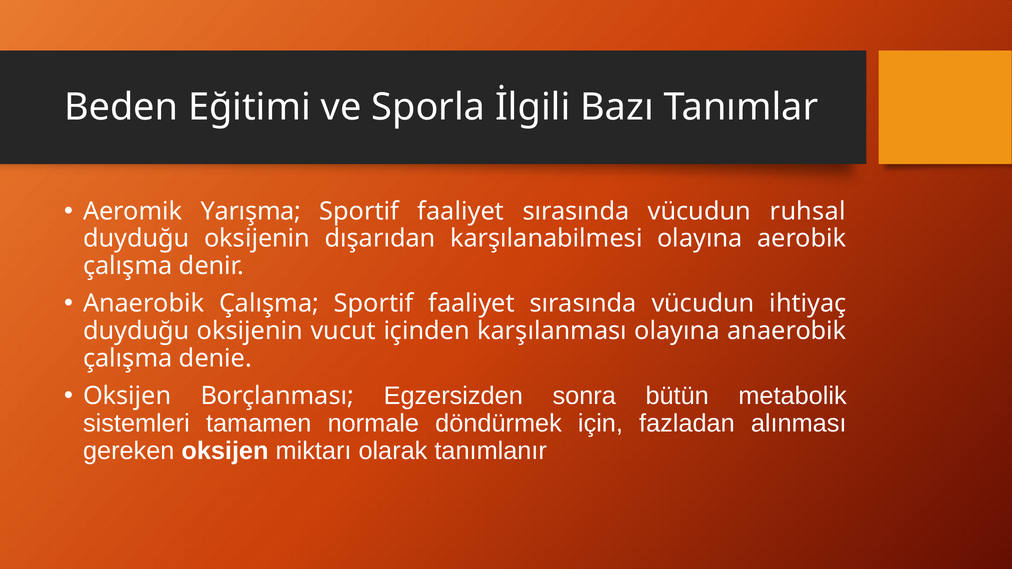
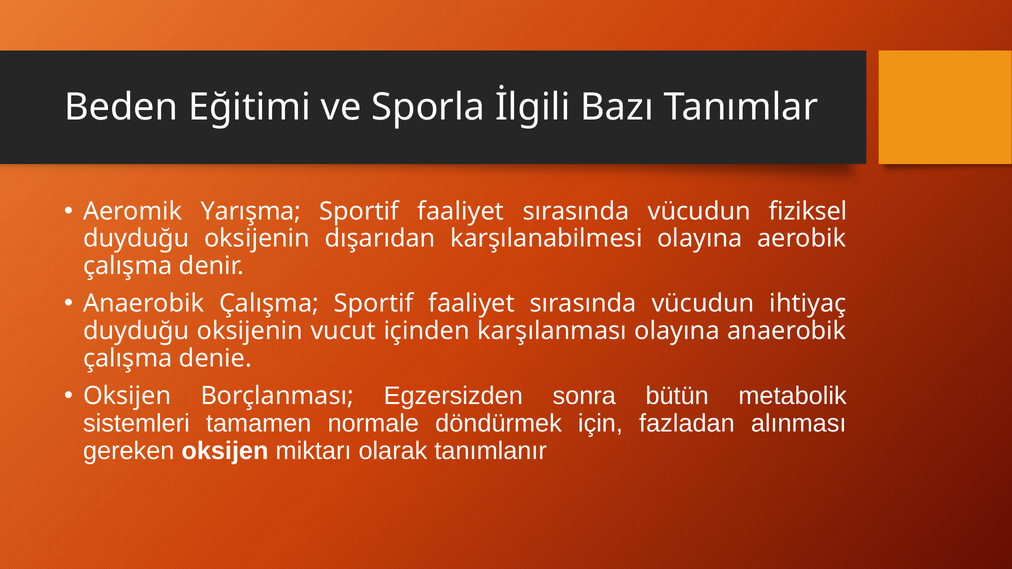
ruhsal: ruhsal -> fiziksel (808, 211)
